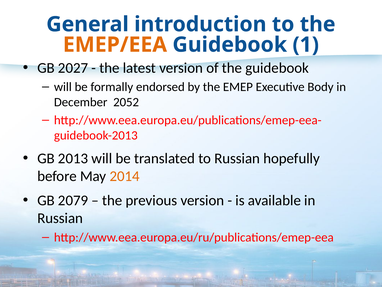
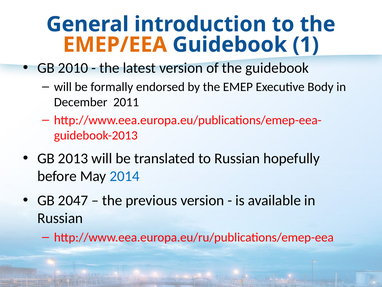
2027: 2027 -> 2010 (73, 68)
2052: 2052 -> 2011 (126, 102)
2014 colour: orange -> blue (125, 176)
2079: 2079 -> 2047 (73, 200)
